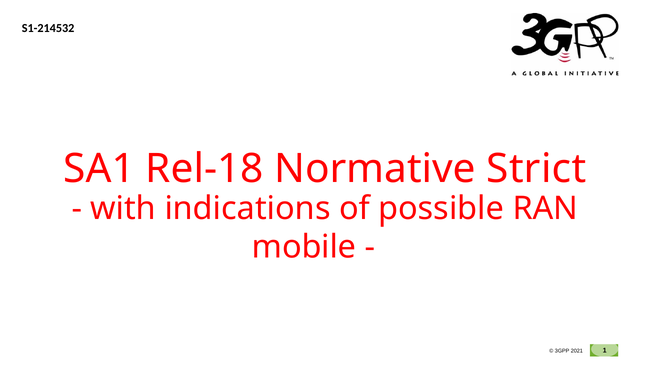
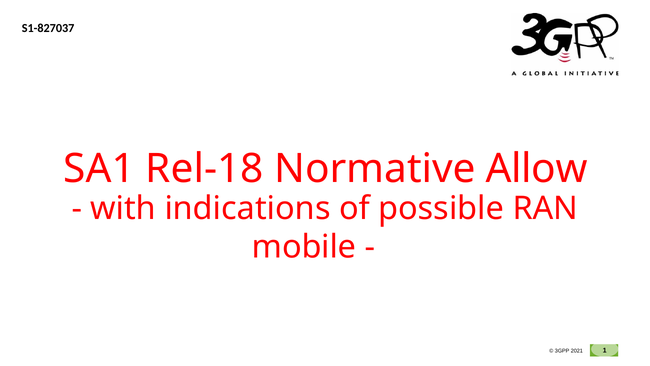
S1-214532: S1-214532 -> S1-827037 (48, 28)
Strict: Strict -> Allow (537, 169)
